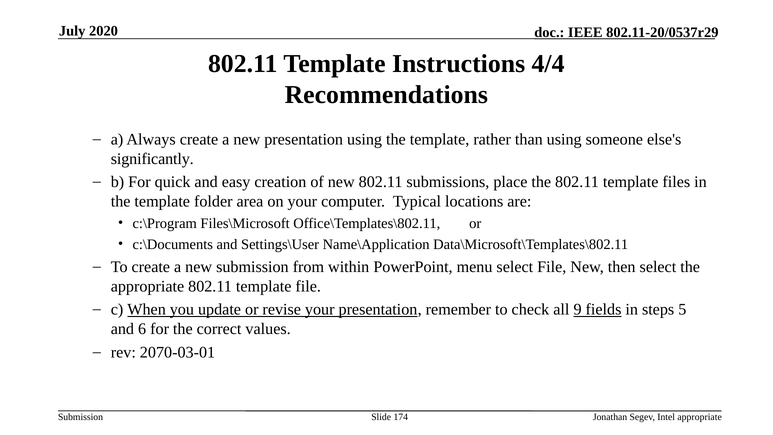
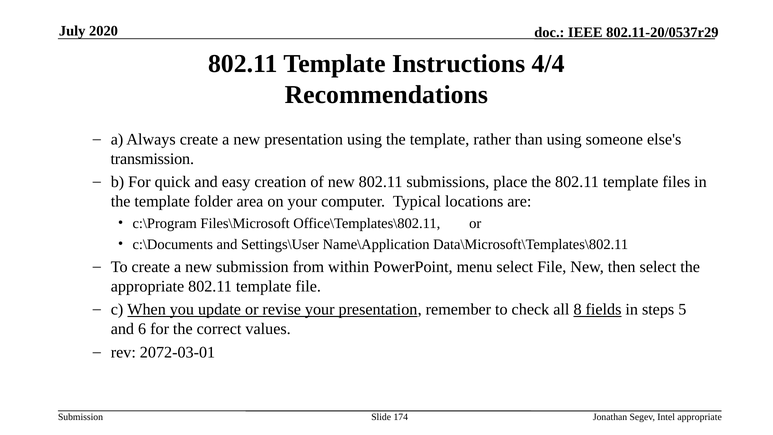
significantly: significantly -> transmission (152, 159)
9: 9 -> 8 (578, 309)
2070-03-01: 2070-03-01 -> 2072-03-01 (178, 352)
